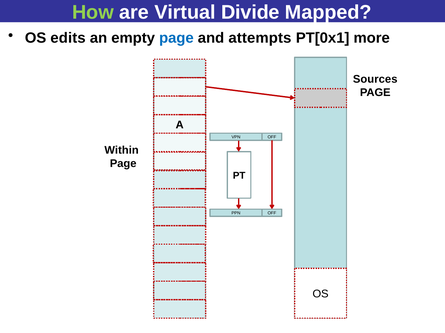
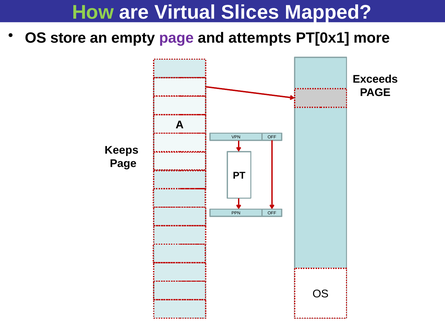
Divide: Divide -> Slices (250, 12)
edits: edits -> store (68, 38)
page colour: blue -> purple (176, 38)
Sources: Sources -> Exceeds (375, 79)
Within: Within -> Keeps (122, 150)
